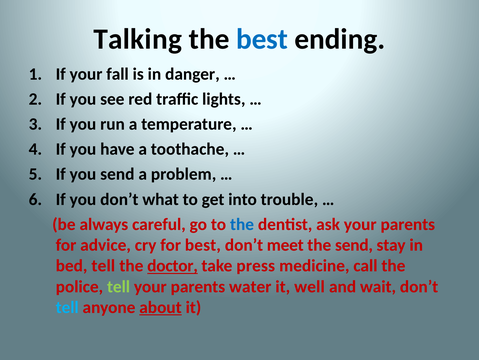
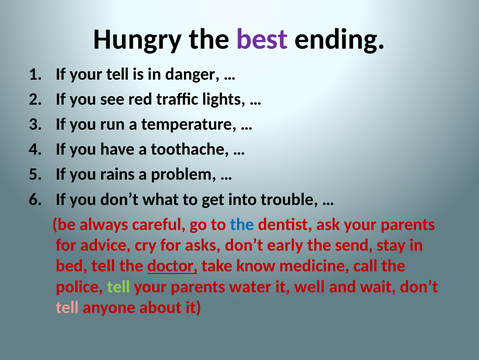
Talking: Talking -> Hungry (138, 39)
best colour: blue -> purple (262, 39)
your fall: fall -> tell (118, 74)
you send: send -> rains (117, 174)
for best: best -> asks (203, 245)
meet: meet -> early (285, 245)
press: press -> know (256, 265)
tell colour: light blue -> pink (67, 307)
about underline: present -> none (160, 307)
